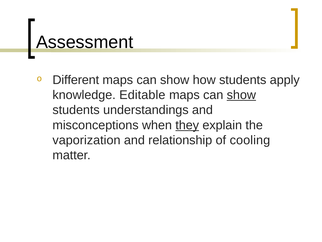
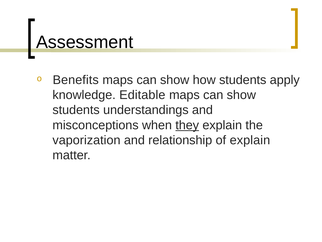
Different: Different -> Benefits (76, 80)
show underline: present -> none (241, 95)
of cooling: cooling -> explain (250, 140)
